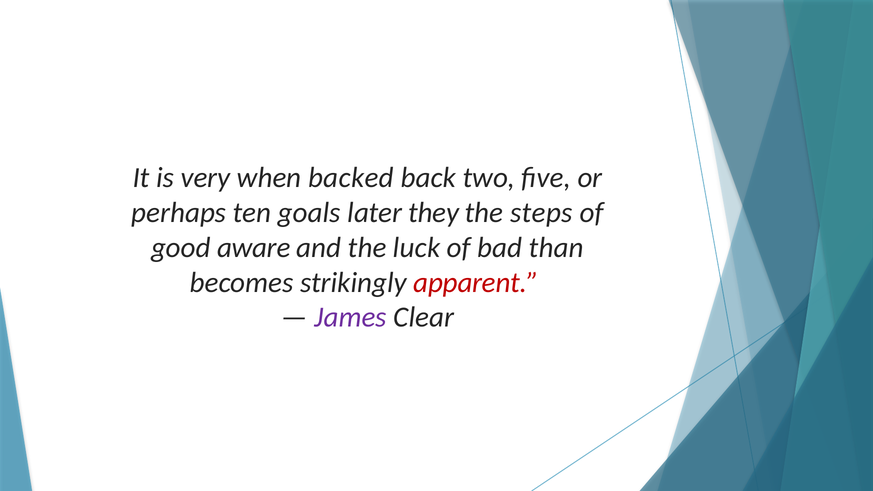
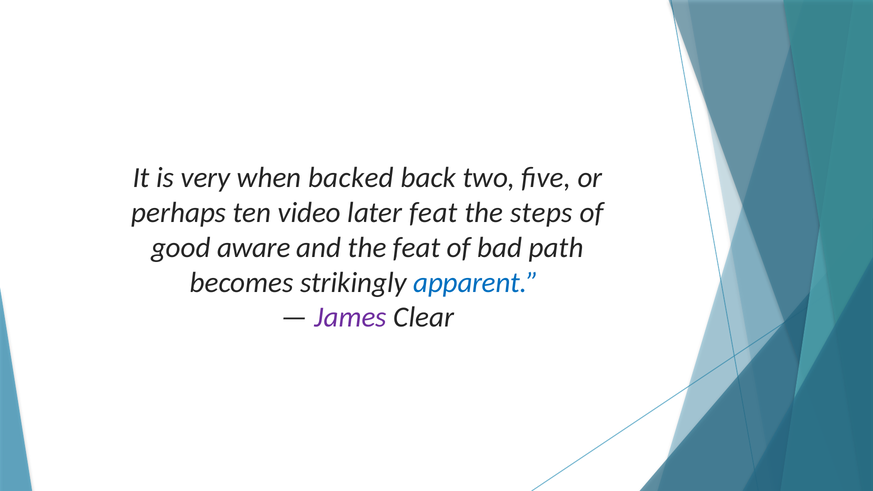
goals: goals -> video (309, 213)
later they: they -> feat (433, 213)
the luck: luck -> feat (417, 248)
than: than -> path (556, 248)
apparent colour: red -> blue (476, 282)
